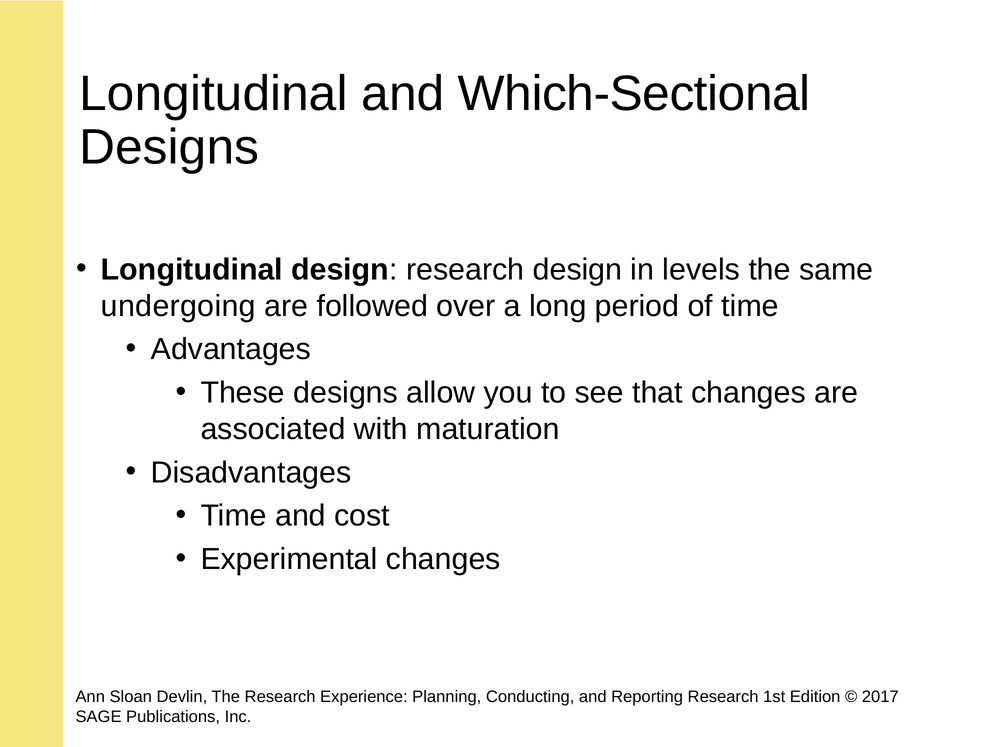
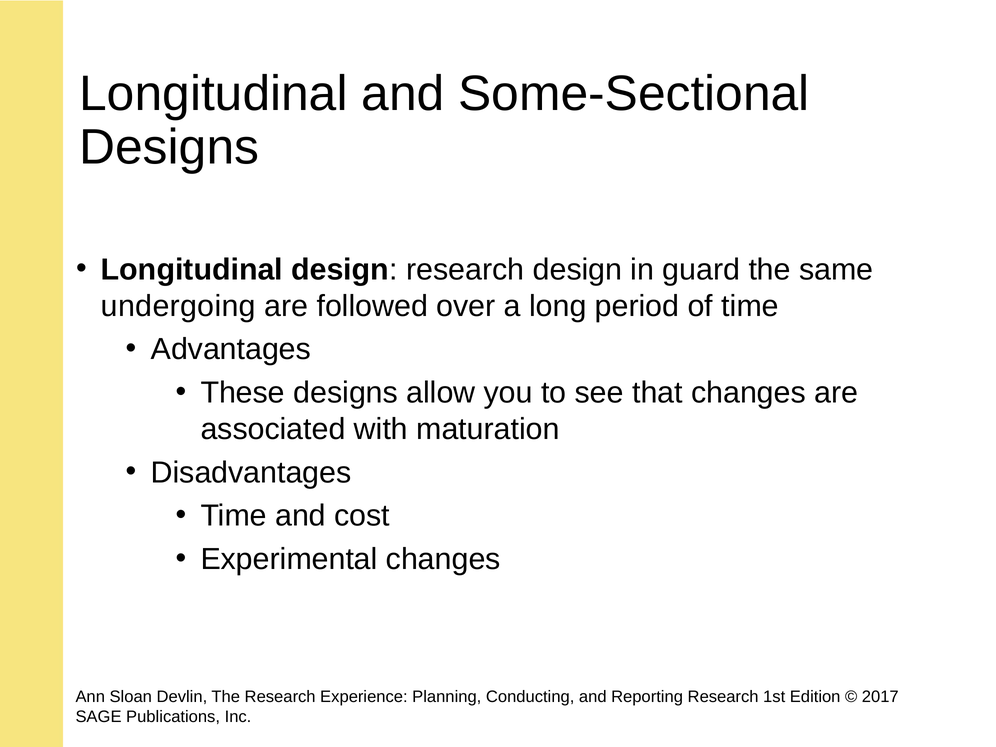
Which-Sectional: Which-Sectional -> Some-Sectional (634, 94)
levels: levels -> guard (701, 270)
